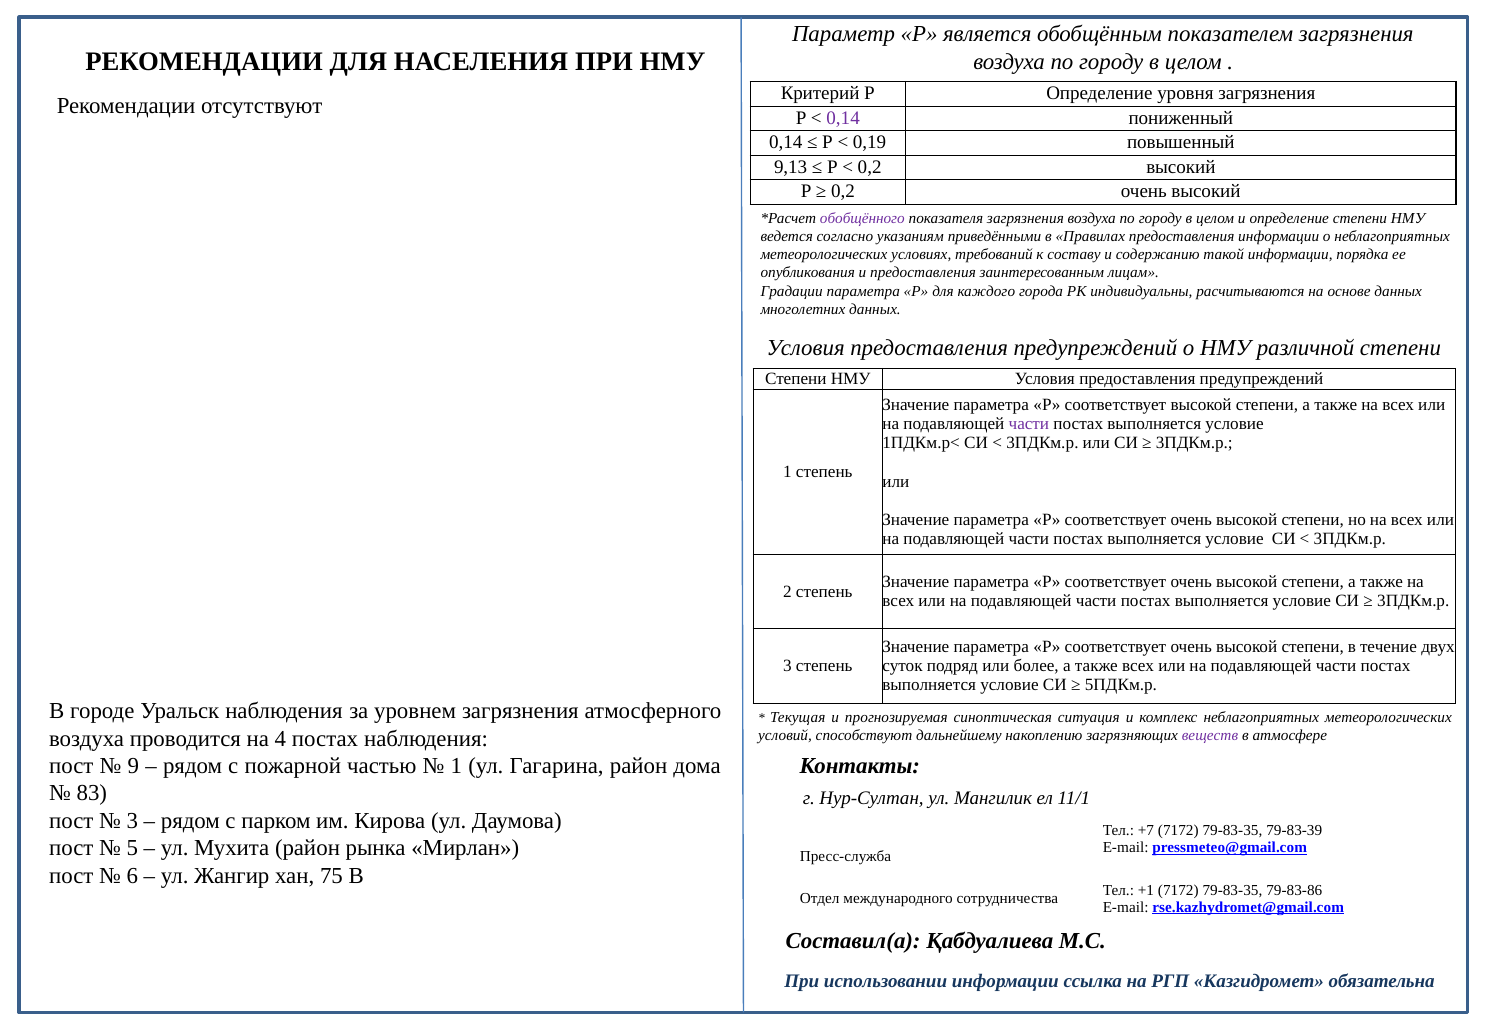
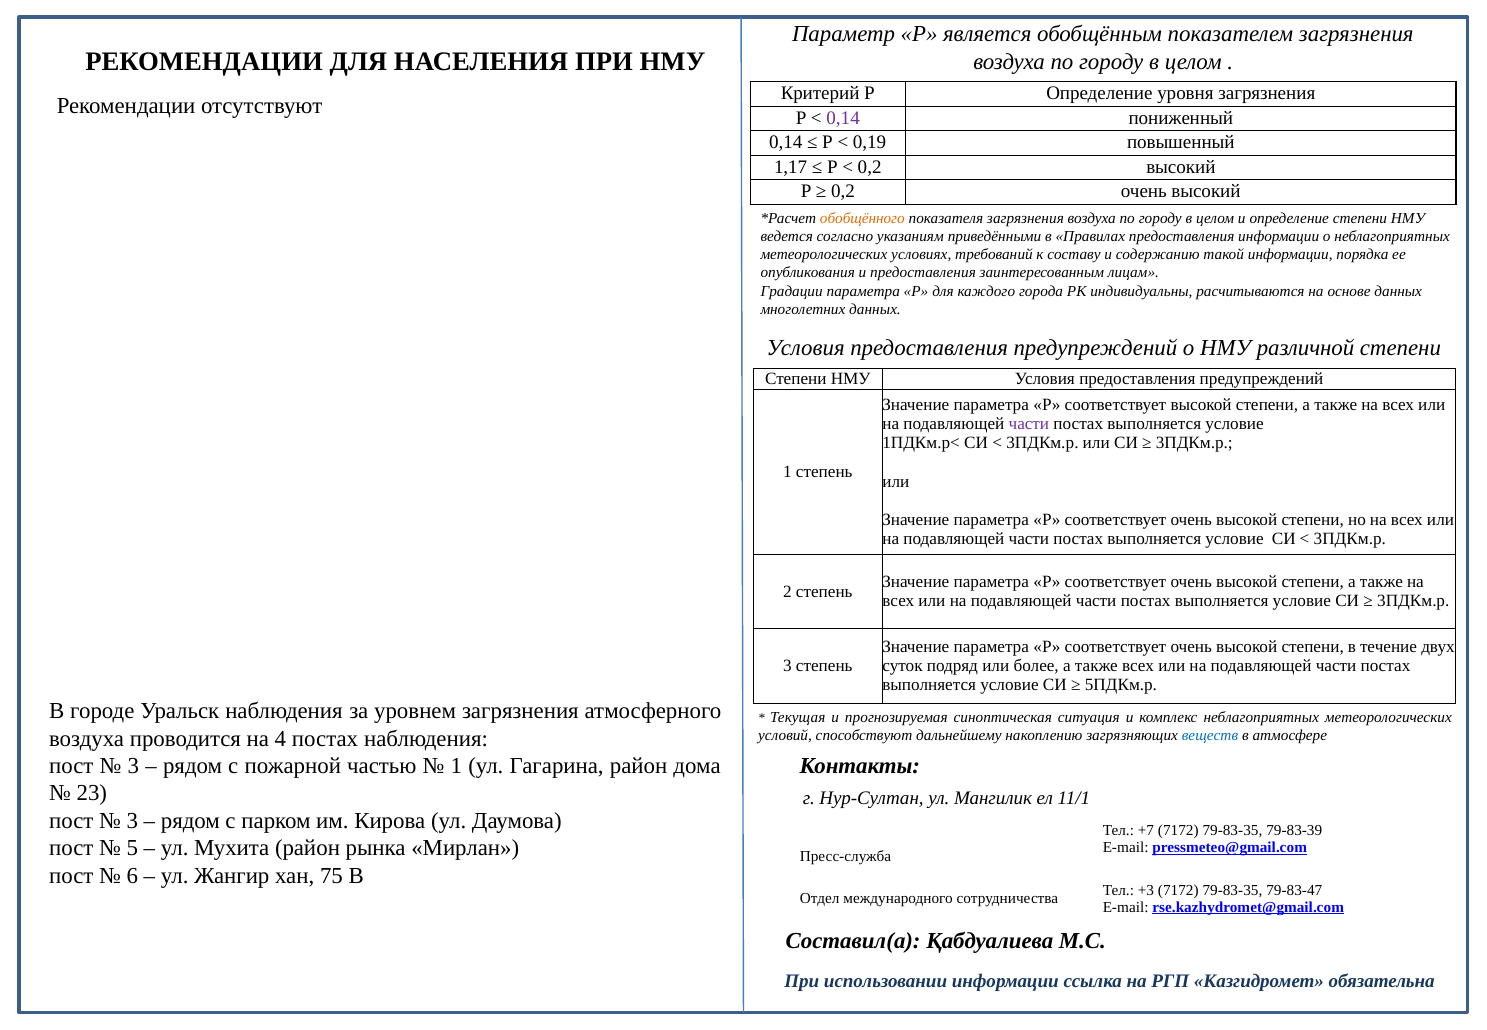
9,13: 9,13 -> 1,17 (791, 167)
обобщённого colour: purple -> orange (862, 218)
веществ colour: purple -> blue (1210, 735)
9: 9 -> 3 (133, 766)
83: 83 -> 23 (92, 793)
+1: +1 -> +3 (1146, 890)
79-83-86: 79-83-86 -> 79-83-47 (1294, 890)
